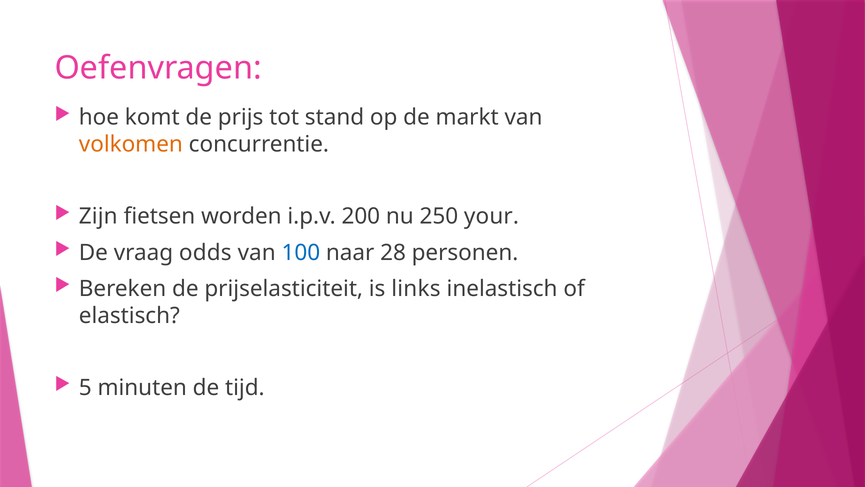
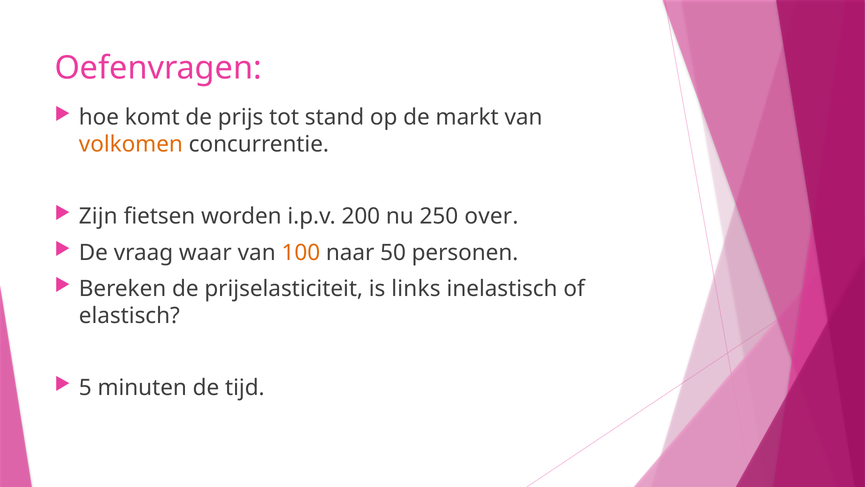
your: your -> over (491, 216)
odds: odds -> waar (205, 252)
100 colour: blue -> orange (301, 252)
28: 28 -> 50 (393, 252)
